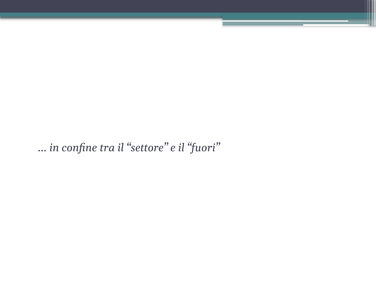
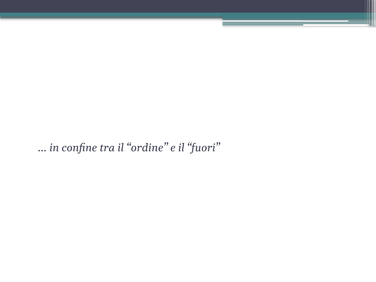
settore: settore -> ordine (147, 148)
